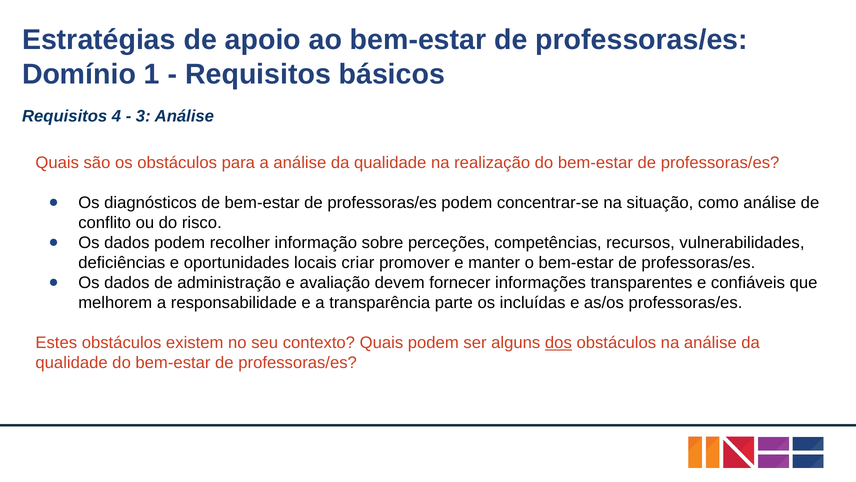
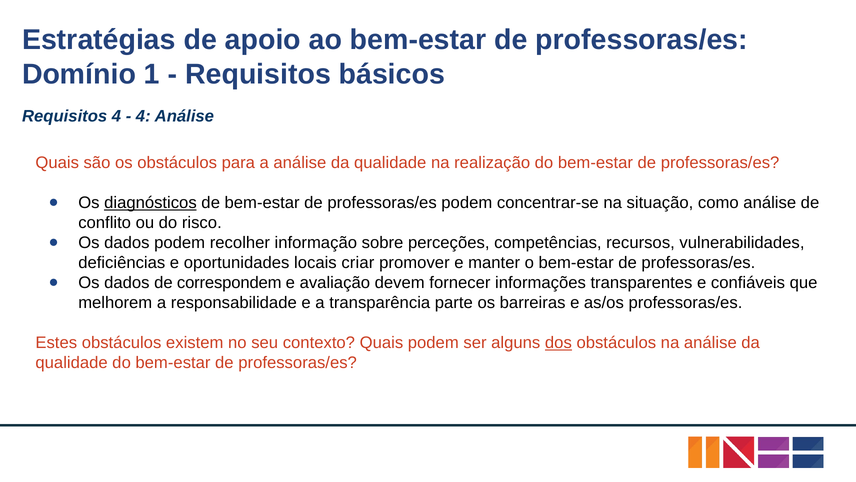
3: 3 -> 4 (143, 116)
diagnósticos underline: none -> present (150, 202)
administração: administração -> correspondem (229, 282)
incluídas: incluídas -> barreiras (533, 302)
